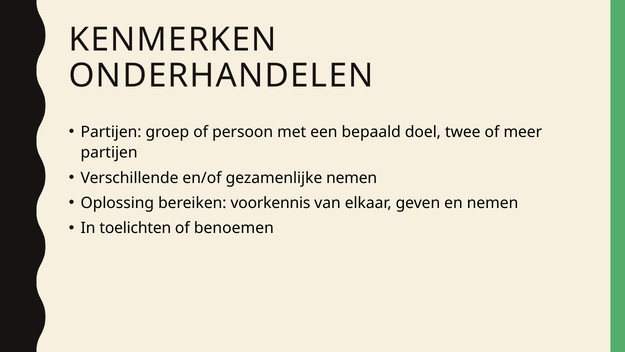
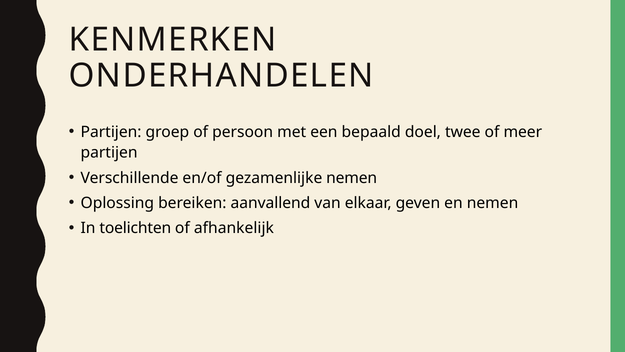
voorkennis: voorkennis -> aanvallend (270, 203)
benoemen: benoemen -> afhankelijk (234, 228)
